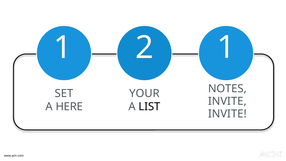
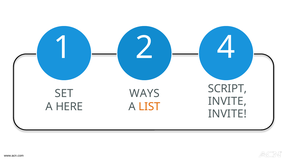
1 1: 1 -> 4 (226, 47)
NOTES: NOTES -> SCRIPT (227, 89)
YOUR: YOUR -> WAYS (144, 93)
LIST colour: black -> orange (149, 107)
